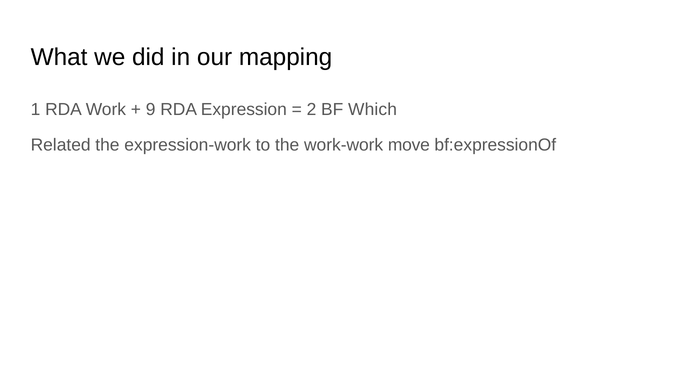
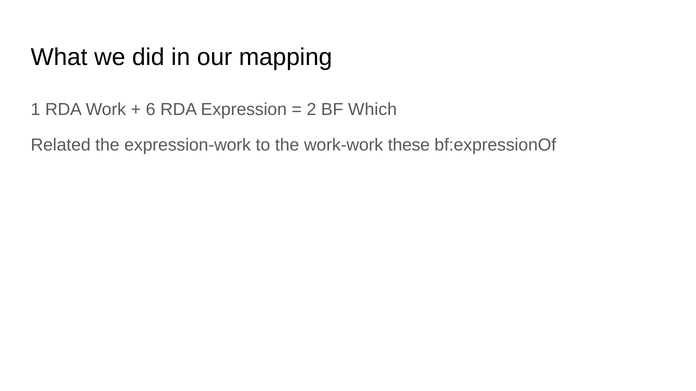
9: 9 -> 6 (151, 109)
move: move -> these (409, 145)
